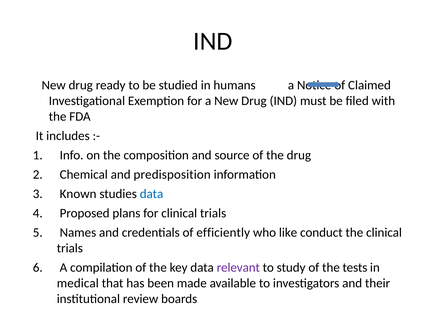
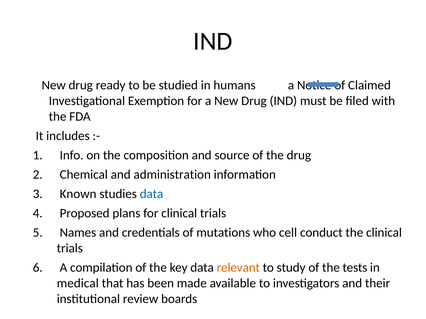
predisposition: predisposition -> administration (172, 175)
efficiently: efficiently -> mutations (223, 233)
like: like -> cell (288, 233)
relevant colour: purple -> orange (238, 268)
